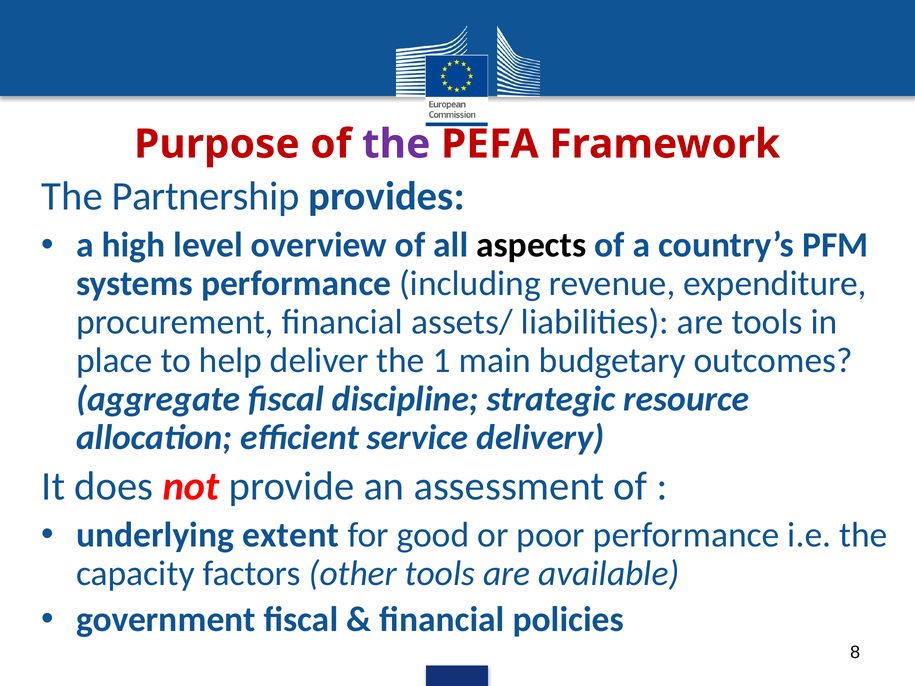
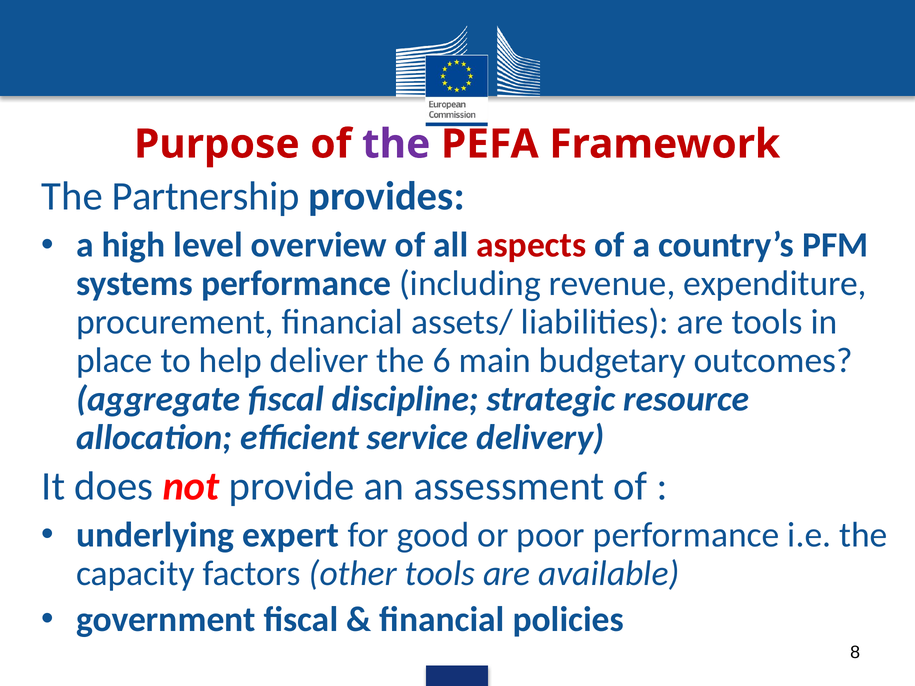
aspects colour: black -> red (531, 245)
1: 1 -> 6 (442, 361)
extent: extent -> expert (291, 535)
